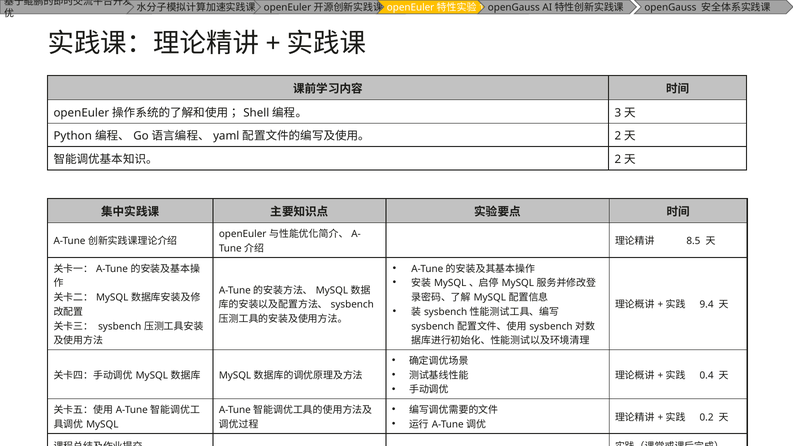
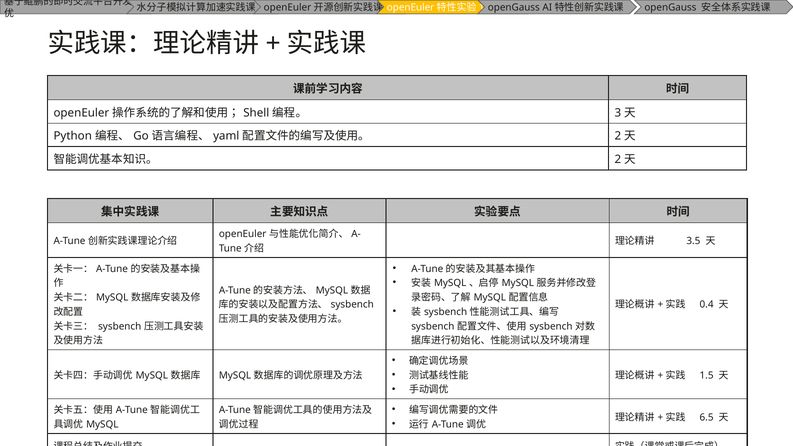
8.5: 8.5 -> 3.5 (693, 241)
9.4: 9.4 -> 0.4 (707, 305)
0.4: 0.4 -> 1.5 (707, 375)
0.2: 0.2 -> 6.5 (707, 417)
